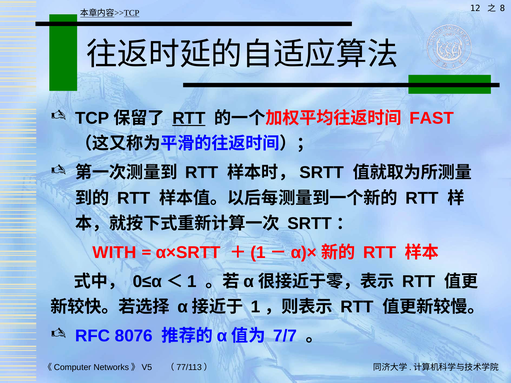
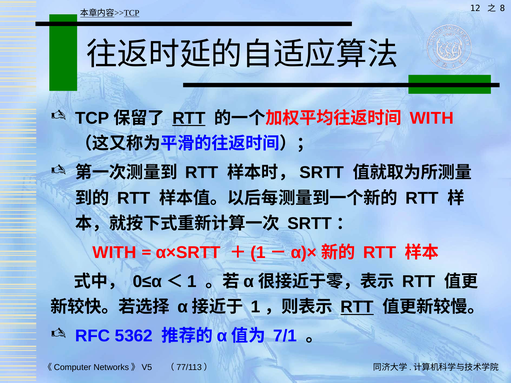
FAST: FAST -> WITH (432, 118)
RTT underline: none -> present (357, 307)
8076: 8076 -> 5362 (134, 336)
7/7: 7/7 -> 7/1 (285, 336)
